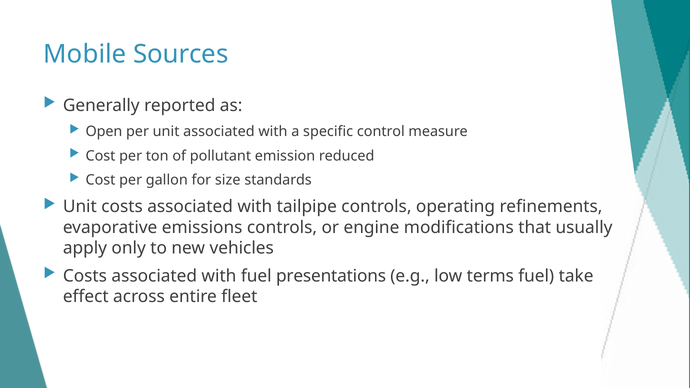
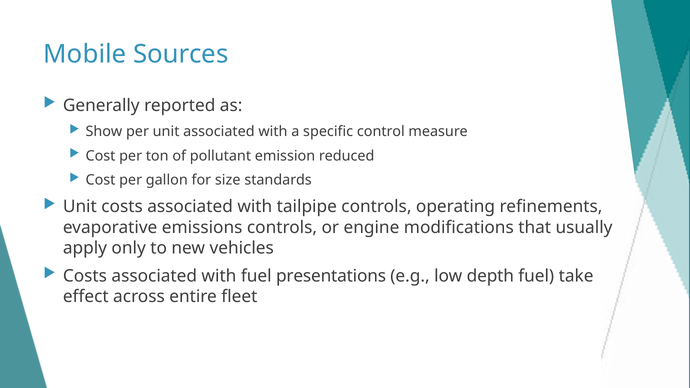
Open: Open -> Show (104, 131)
terms: terms -> depth (490, 276)
